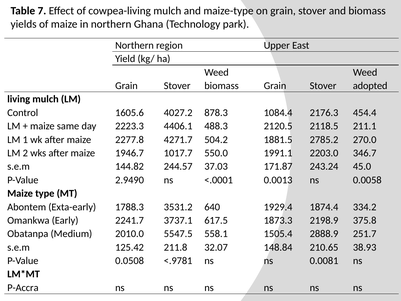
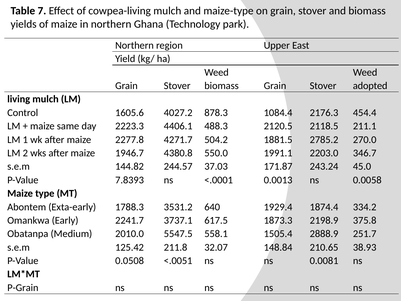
1017.7: 1017.7 -> 4380.8 (178, 153)
2.9490: 2.9490 -> 7.8393 (130, 180)
<.9781: <.9781 -> <.0051 (178, 261)
P-Accra: P-Accra -> P-Grain (23, 287)
